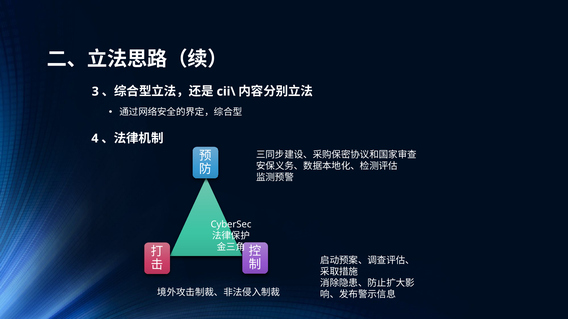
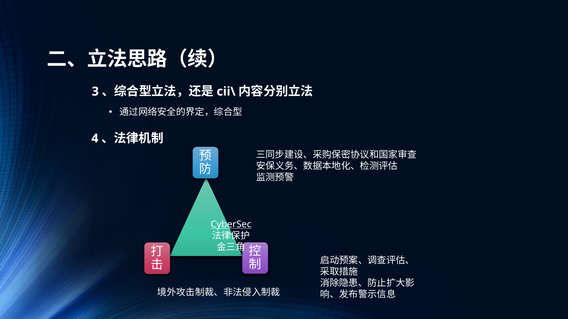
CyberSec underline: none -> present (231, 225)
